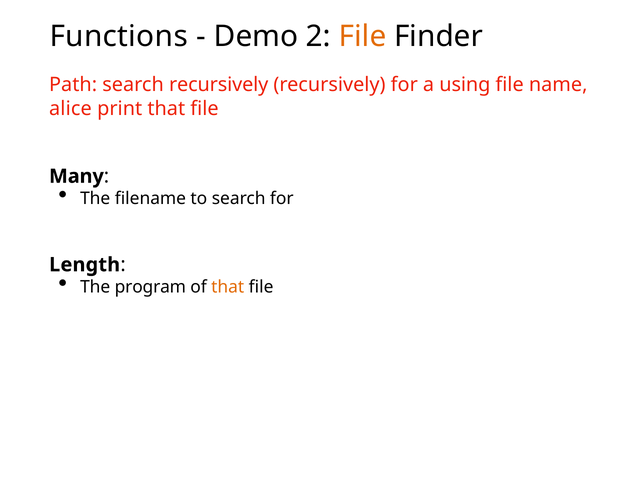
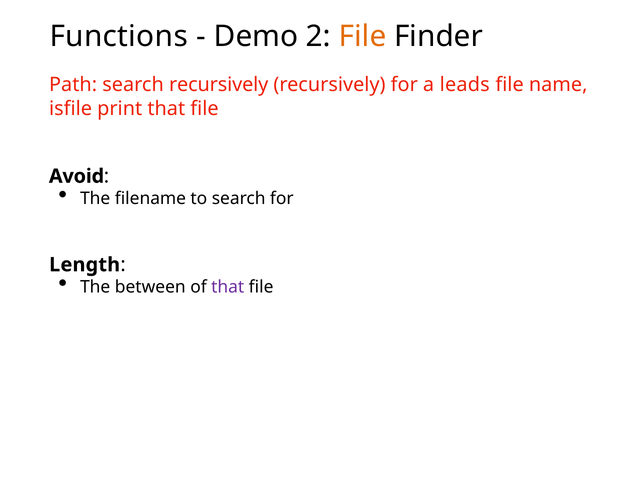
using: using -> leads (465, 85)
alice: alice -> isfile (71, 109)
Many: Many -> Avoid (77, 176)
program: program -> between (150, 287)
that colour: orange -> purple (228, 287)
